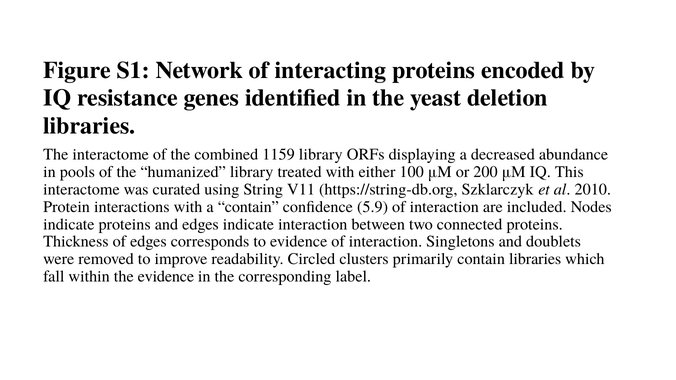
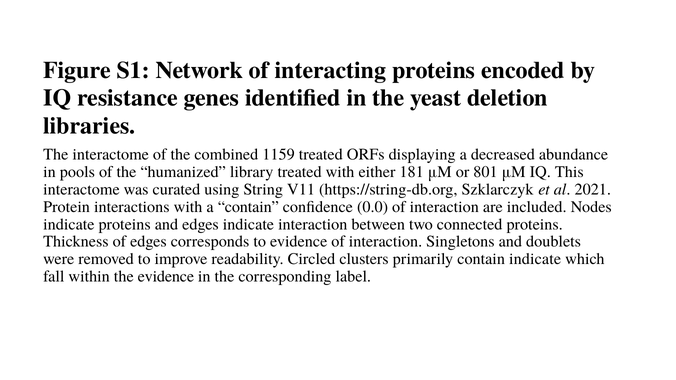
1159 library: library -> treated (321, 154)
100: 100 -> 181 (412, 172)
200: 200 -> 801 (485, 172)
2010: 2010 -> 2021 (593, 189)
5.9: 5.9 -> 0.0 (373, 207)
contain libraries: libraries -> indicate (535, 259)
